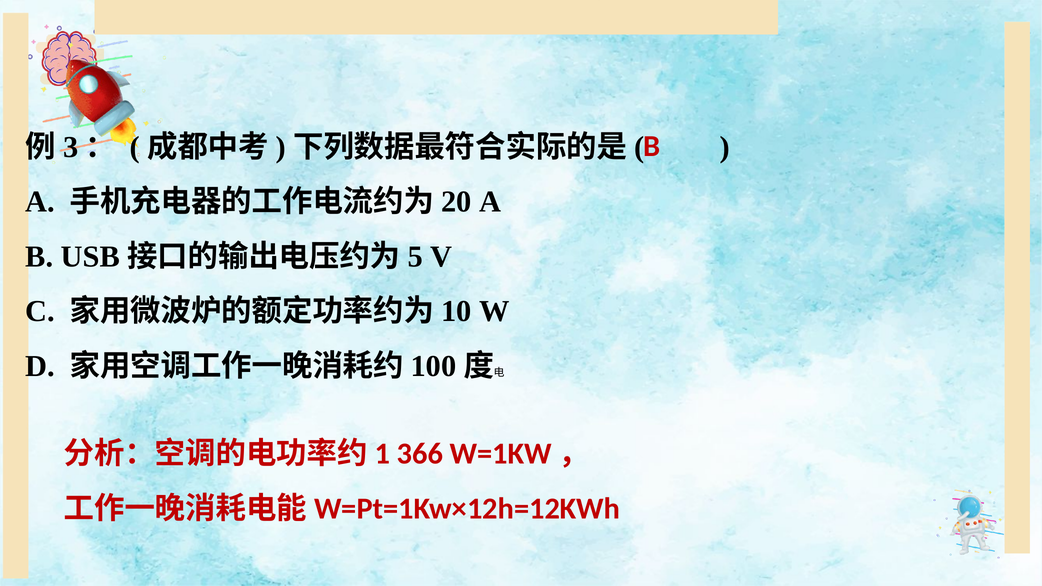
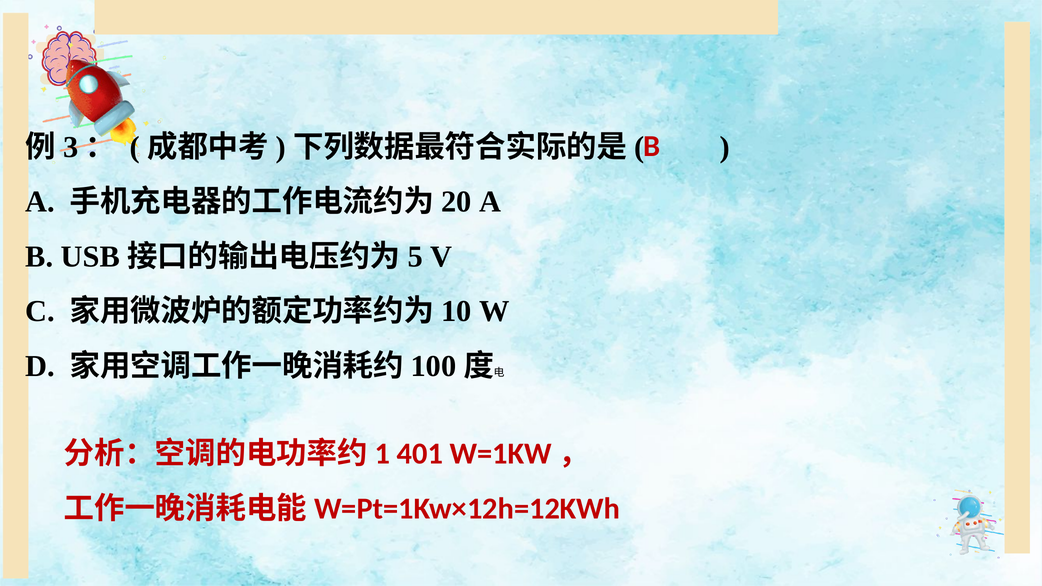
366: 366 -> 401 (420, 454)
